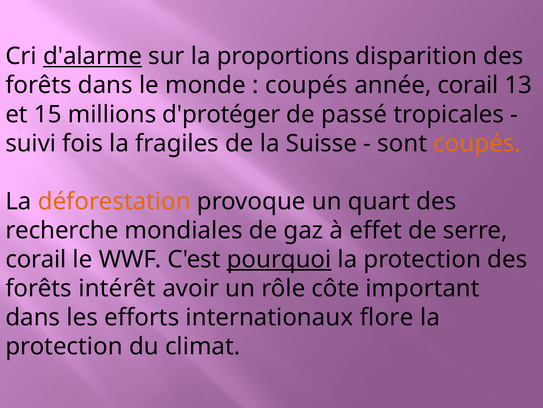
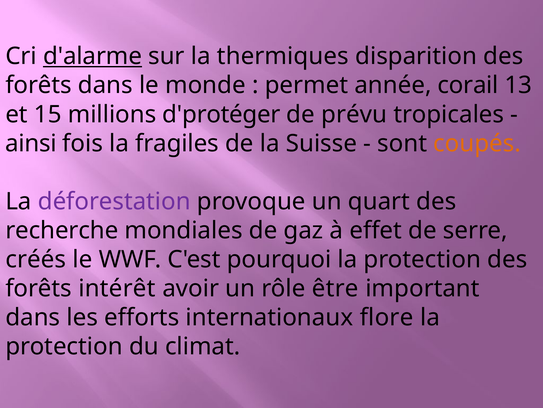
proportions: proportions -> thermiques (283, 56)
coupés: coupés -> permet (306, 85)
passé: passé -> prévu (354, 114)
suivi: suivi -> ainsi (31, 143)
déforestation colour: orange -> purple (114, 201)
corail: corail -> créés (36, 259)
pourquoi underline: present -> none (279, 259)
côte: côte -> être (335, 288)
